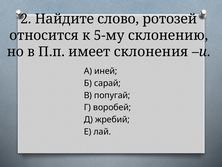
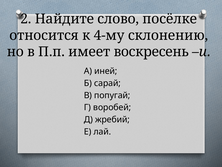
ротозей: ротозей -> посёлке (170, 19)
5-му: 5-му -> 4-му (109, 35)
склонения: склонения -> воскресень (151, 52)
